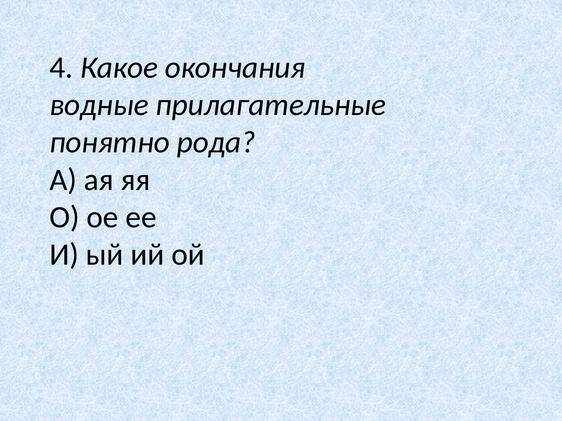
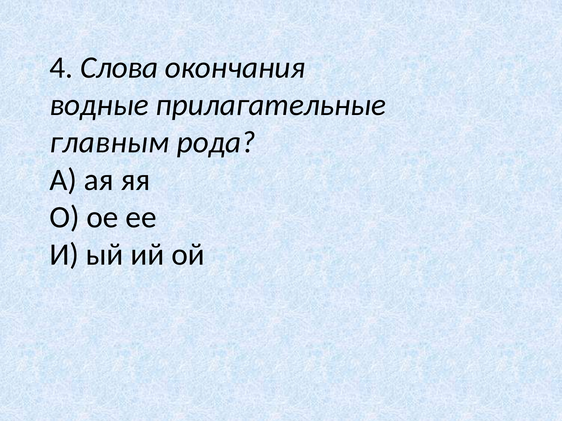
Какое: Какое -> Слова (119, 68)
понятно: понятно -> главным (109, 142)
